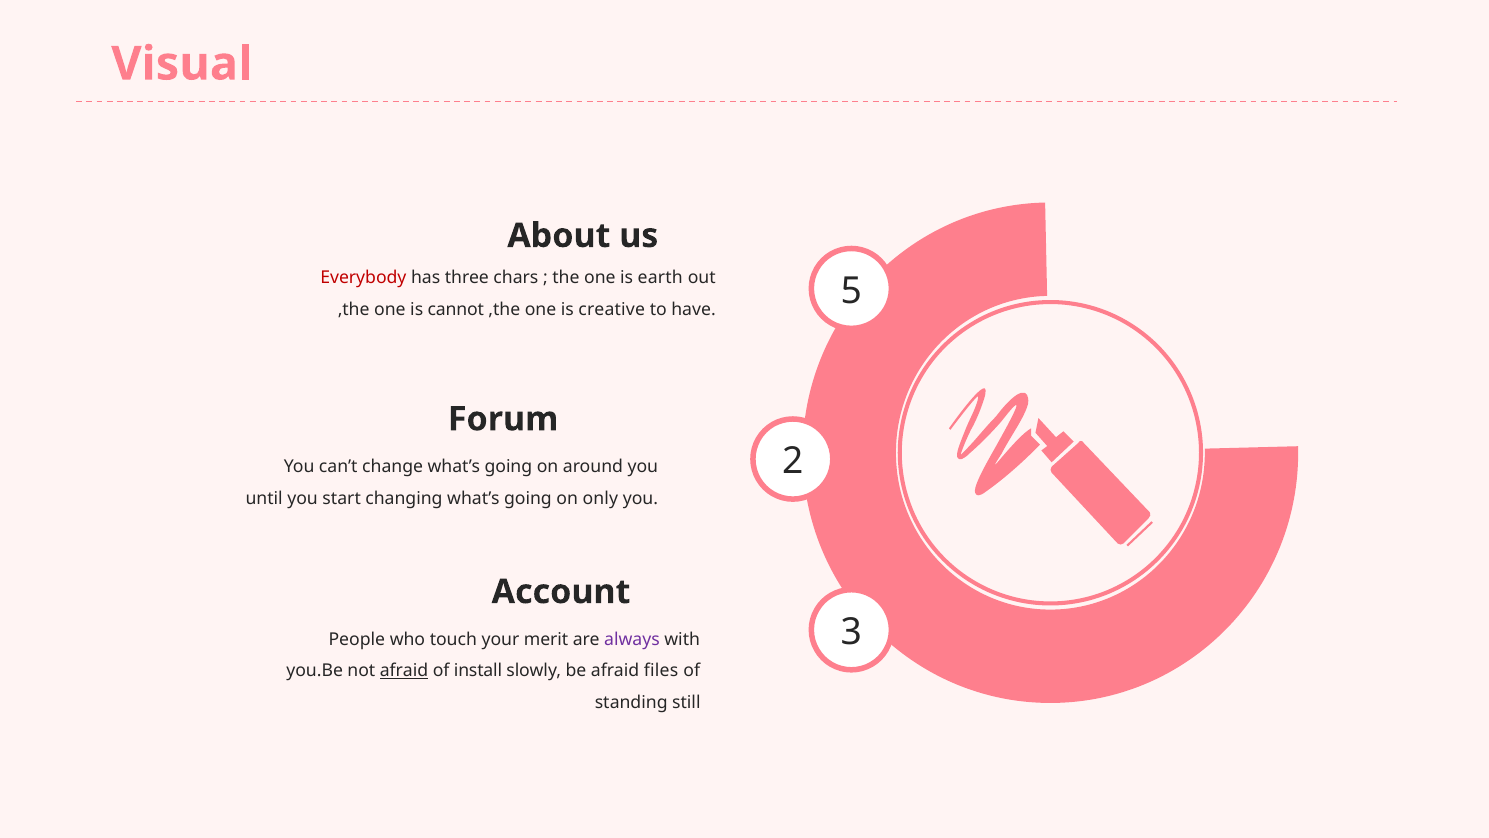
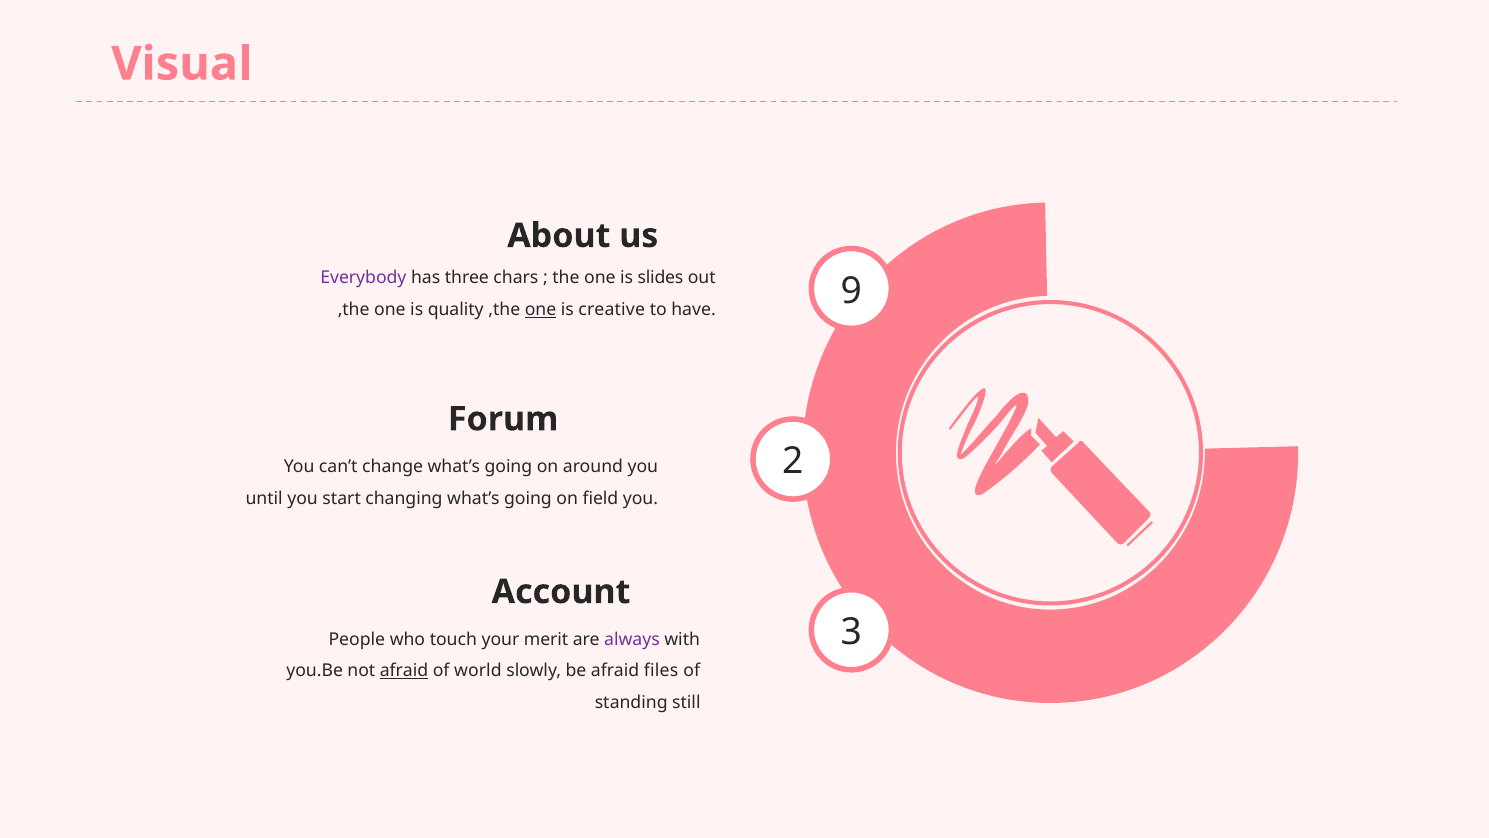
Everybody colour: red -> purple (363, 278)
earth: earth -> slides (660, 278)
cannot: cannot -> quality (456, 310)
one underline: none -> present (541, 310)
5: 5 -> 9 (851, 291)
only: only -> field (600, 498)
install: install -> world (478, 671)
